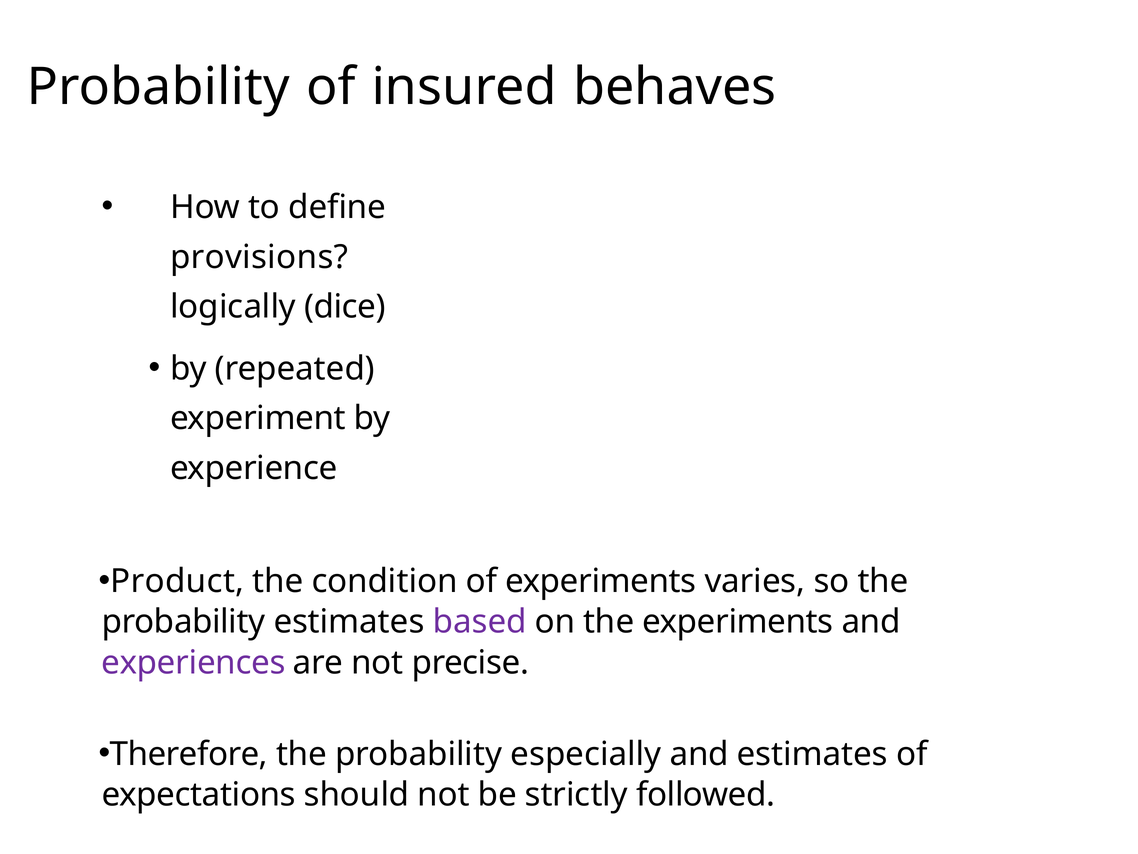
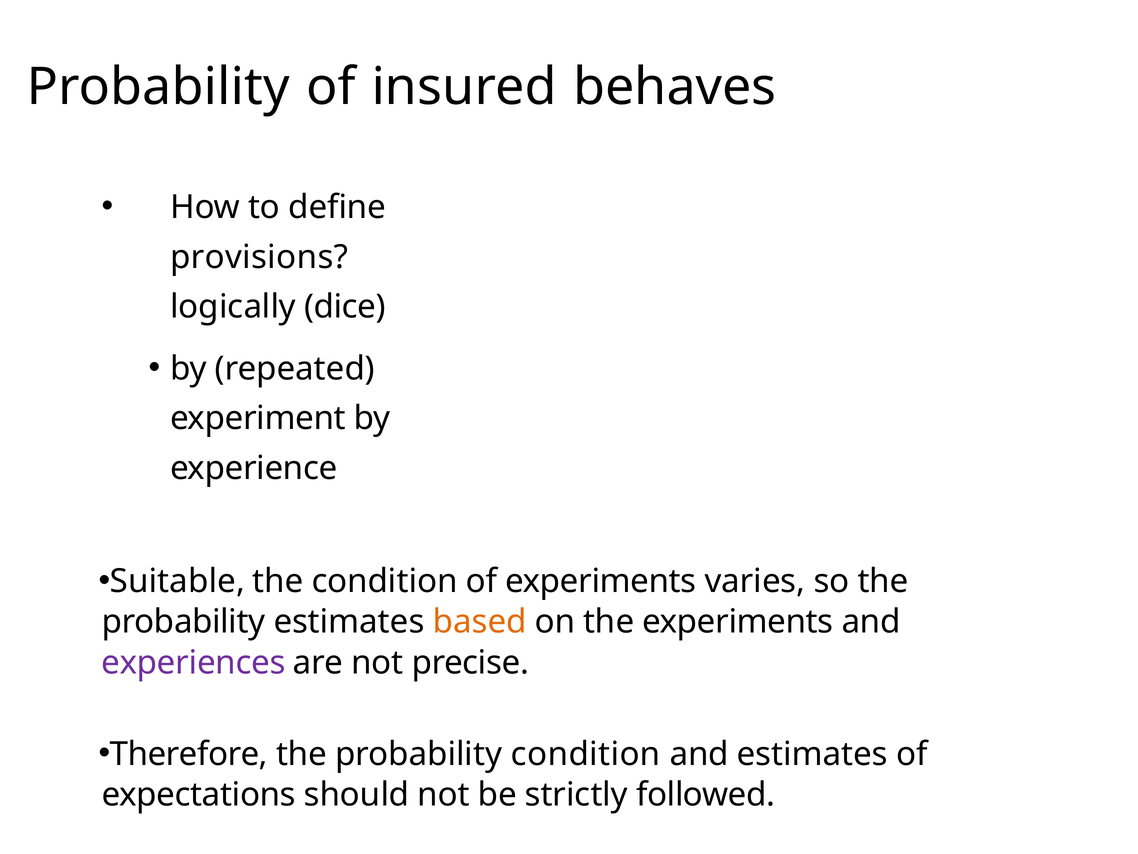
Product: Product -> Suitable (177, 582)
based colour: purple -> orange (480, 622)
probability especially: especially -> condition (586, 754)
